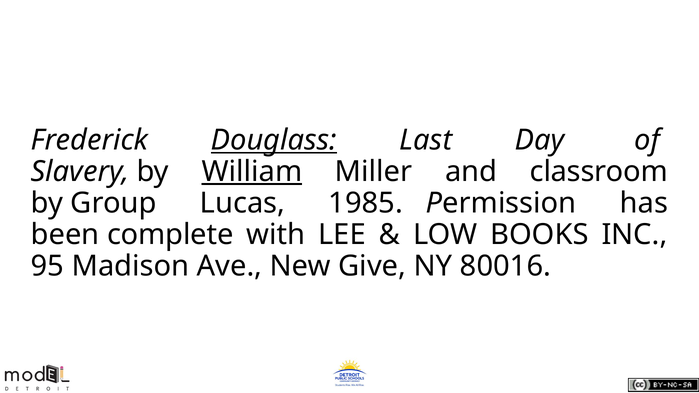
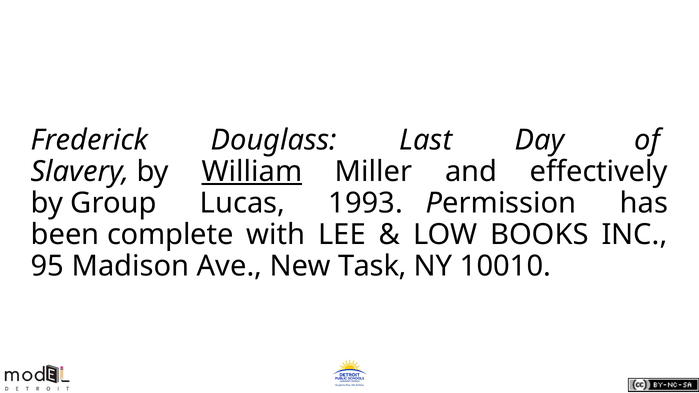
Douglass underline: present -> none (274, 140)
classroom: classroom -> effectively (599, 172)
1985: 1985 -> 1993 (366, 203)
Give: Give -> Task (372, 266)
80016: 80016 -> 10010 (505, 266)
